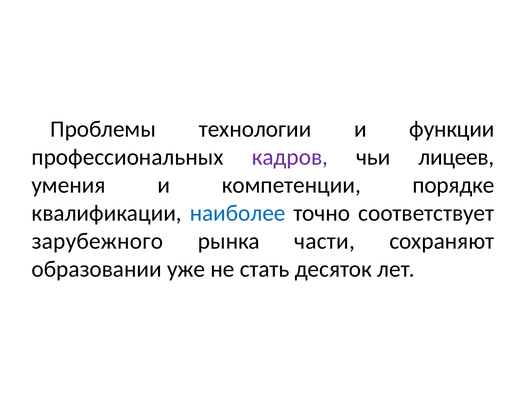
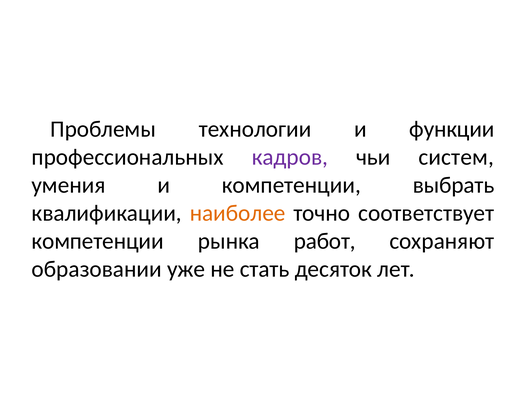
лицеев: лицеев -> систем (456, 157)
порядке: порядке -> выбрать (454, 185)
наиболее colour: blue -> orange (238, 213)
зарубежного: зарубежного -> компетенции (98, 241)
части: части -> работ (325, 241)
